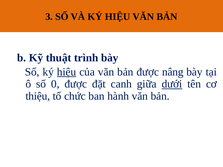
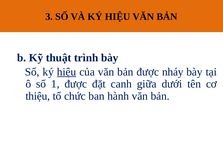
nâng: nâng -> nháy (173, 72)
0: 0 -> 1 (55, 84)
dưới underline: present -> none (172, 84)
